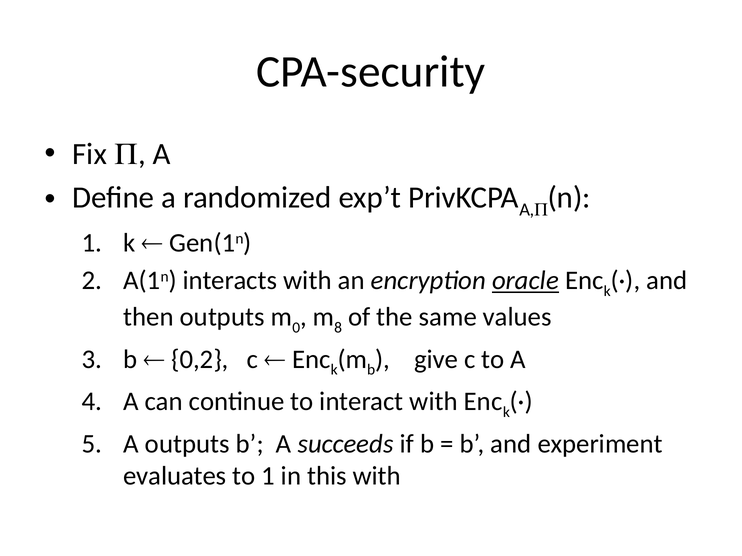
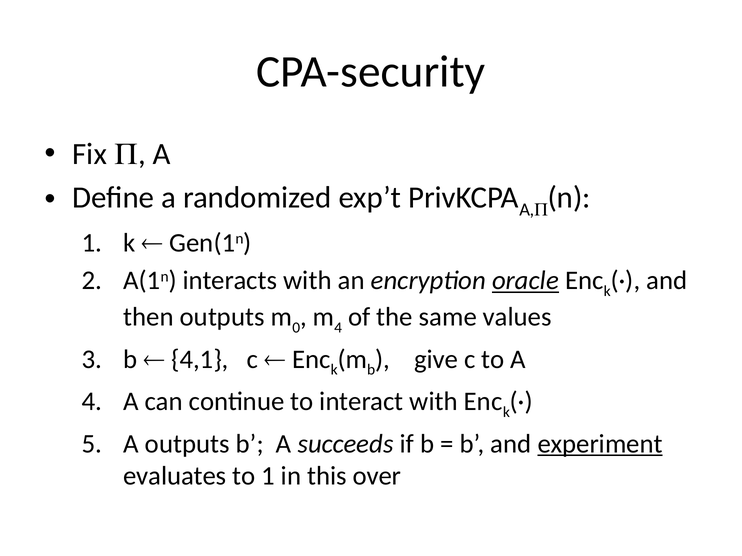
8: 8 -> 4 (338, 328)
0,2: 0,2 -> 4,1 (200, 360)
experiment underline: none -> present (600, 444)
this with: with -> over (377, 476)
